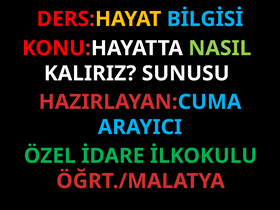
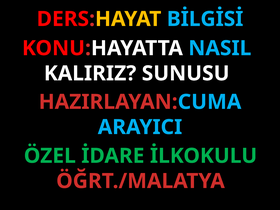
NASIL colour: light green -> light blue (220, 48)
